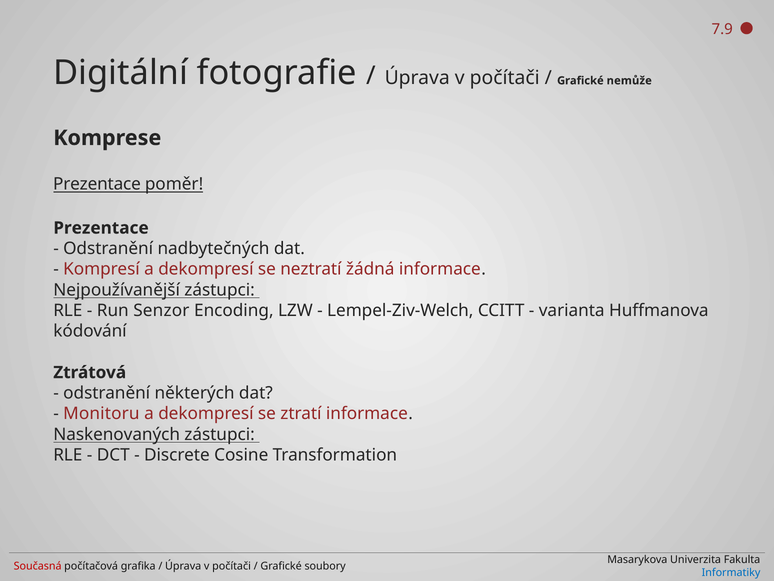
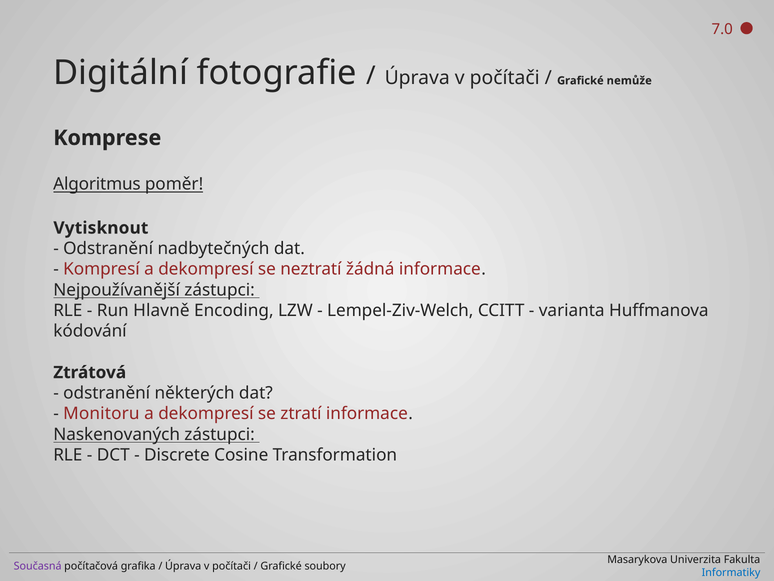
7.9: 7.9 -> 7.0 (722, 29)
Prezentace: Prezentace -> Algoritmus (97, 184)
Prezentace: Prezentace -> Vytisknout (101, 228)
Senzor: Senzor -> Hlavně (161, 310)
Současná colour: red -> purple (38, 566)
